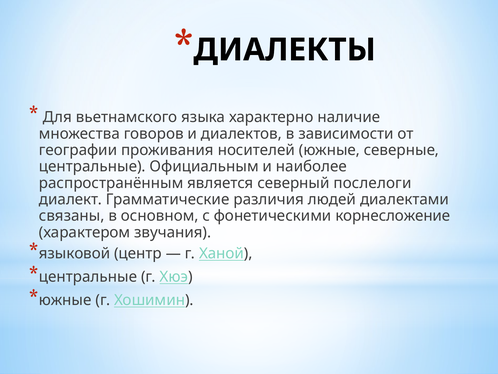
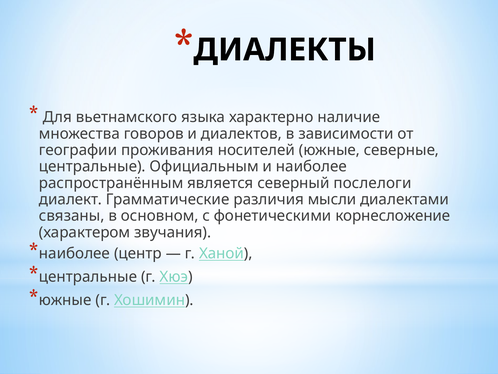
людей: людей -> мысли (332, 199)
языковой: языковой -> наиболее (75, 253)
